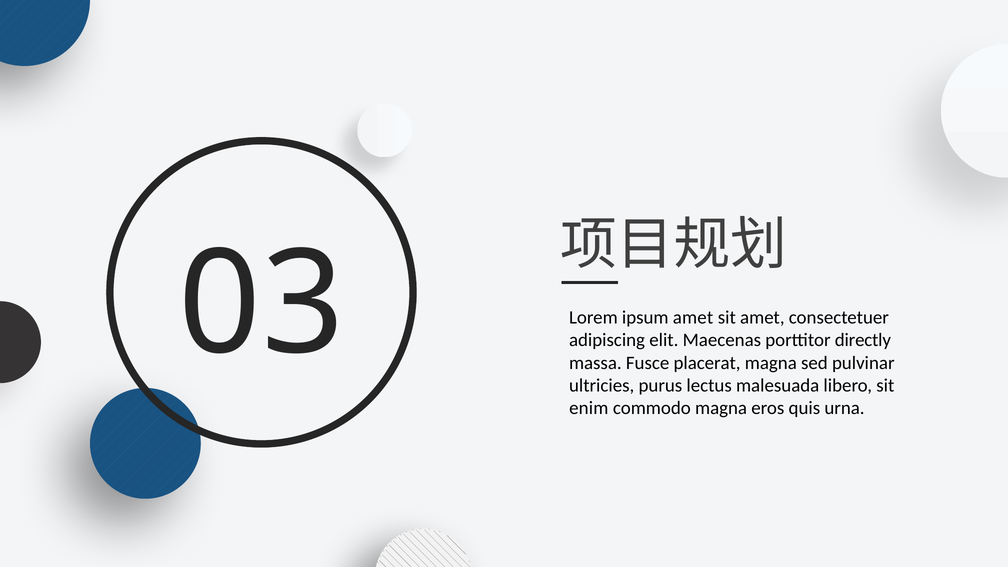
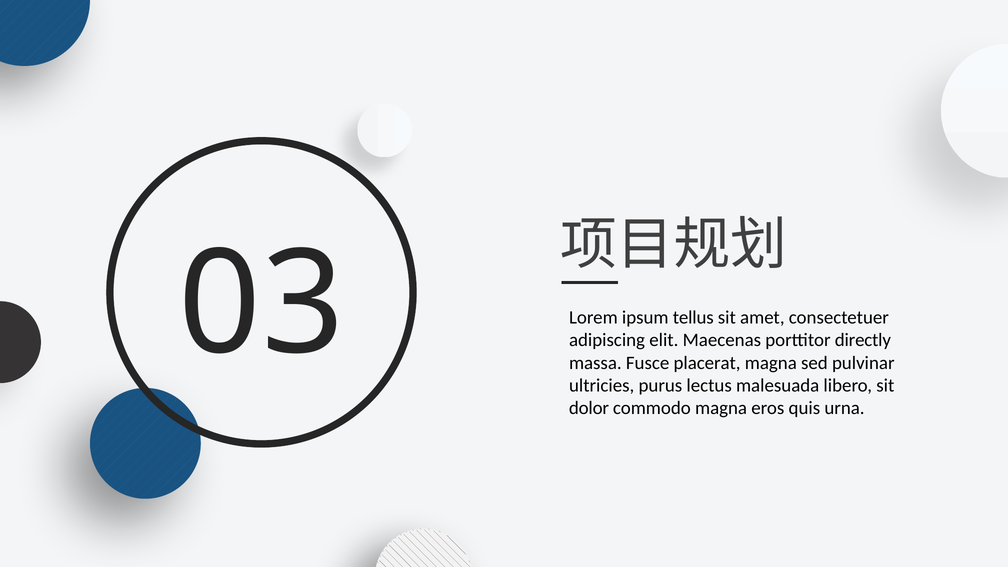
ipsum amet: amet -> tellus (693, 318)
enim: enim -> dolor (589, 408)
